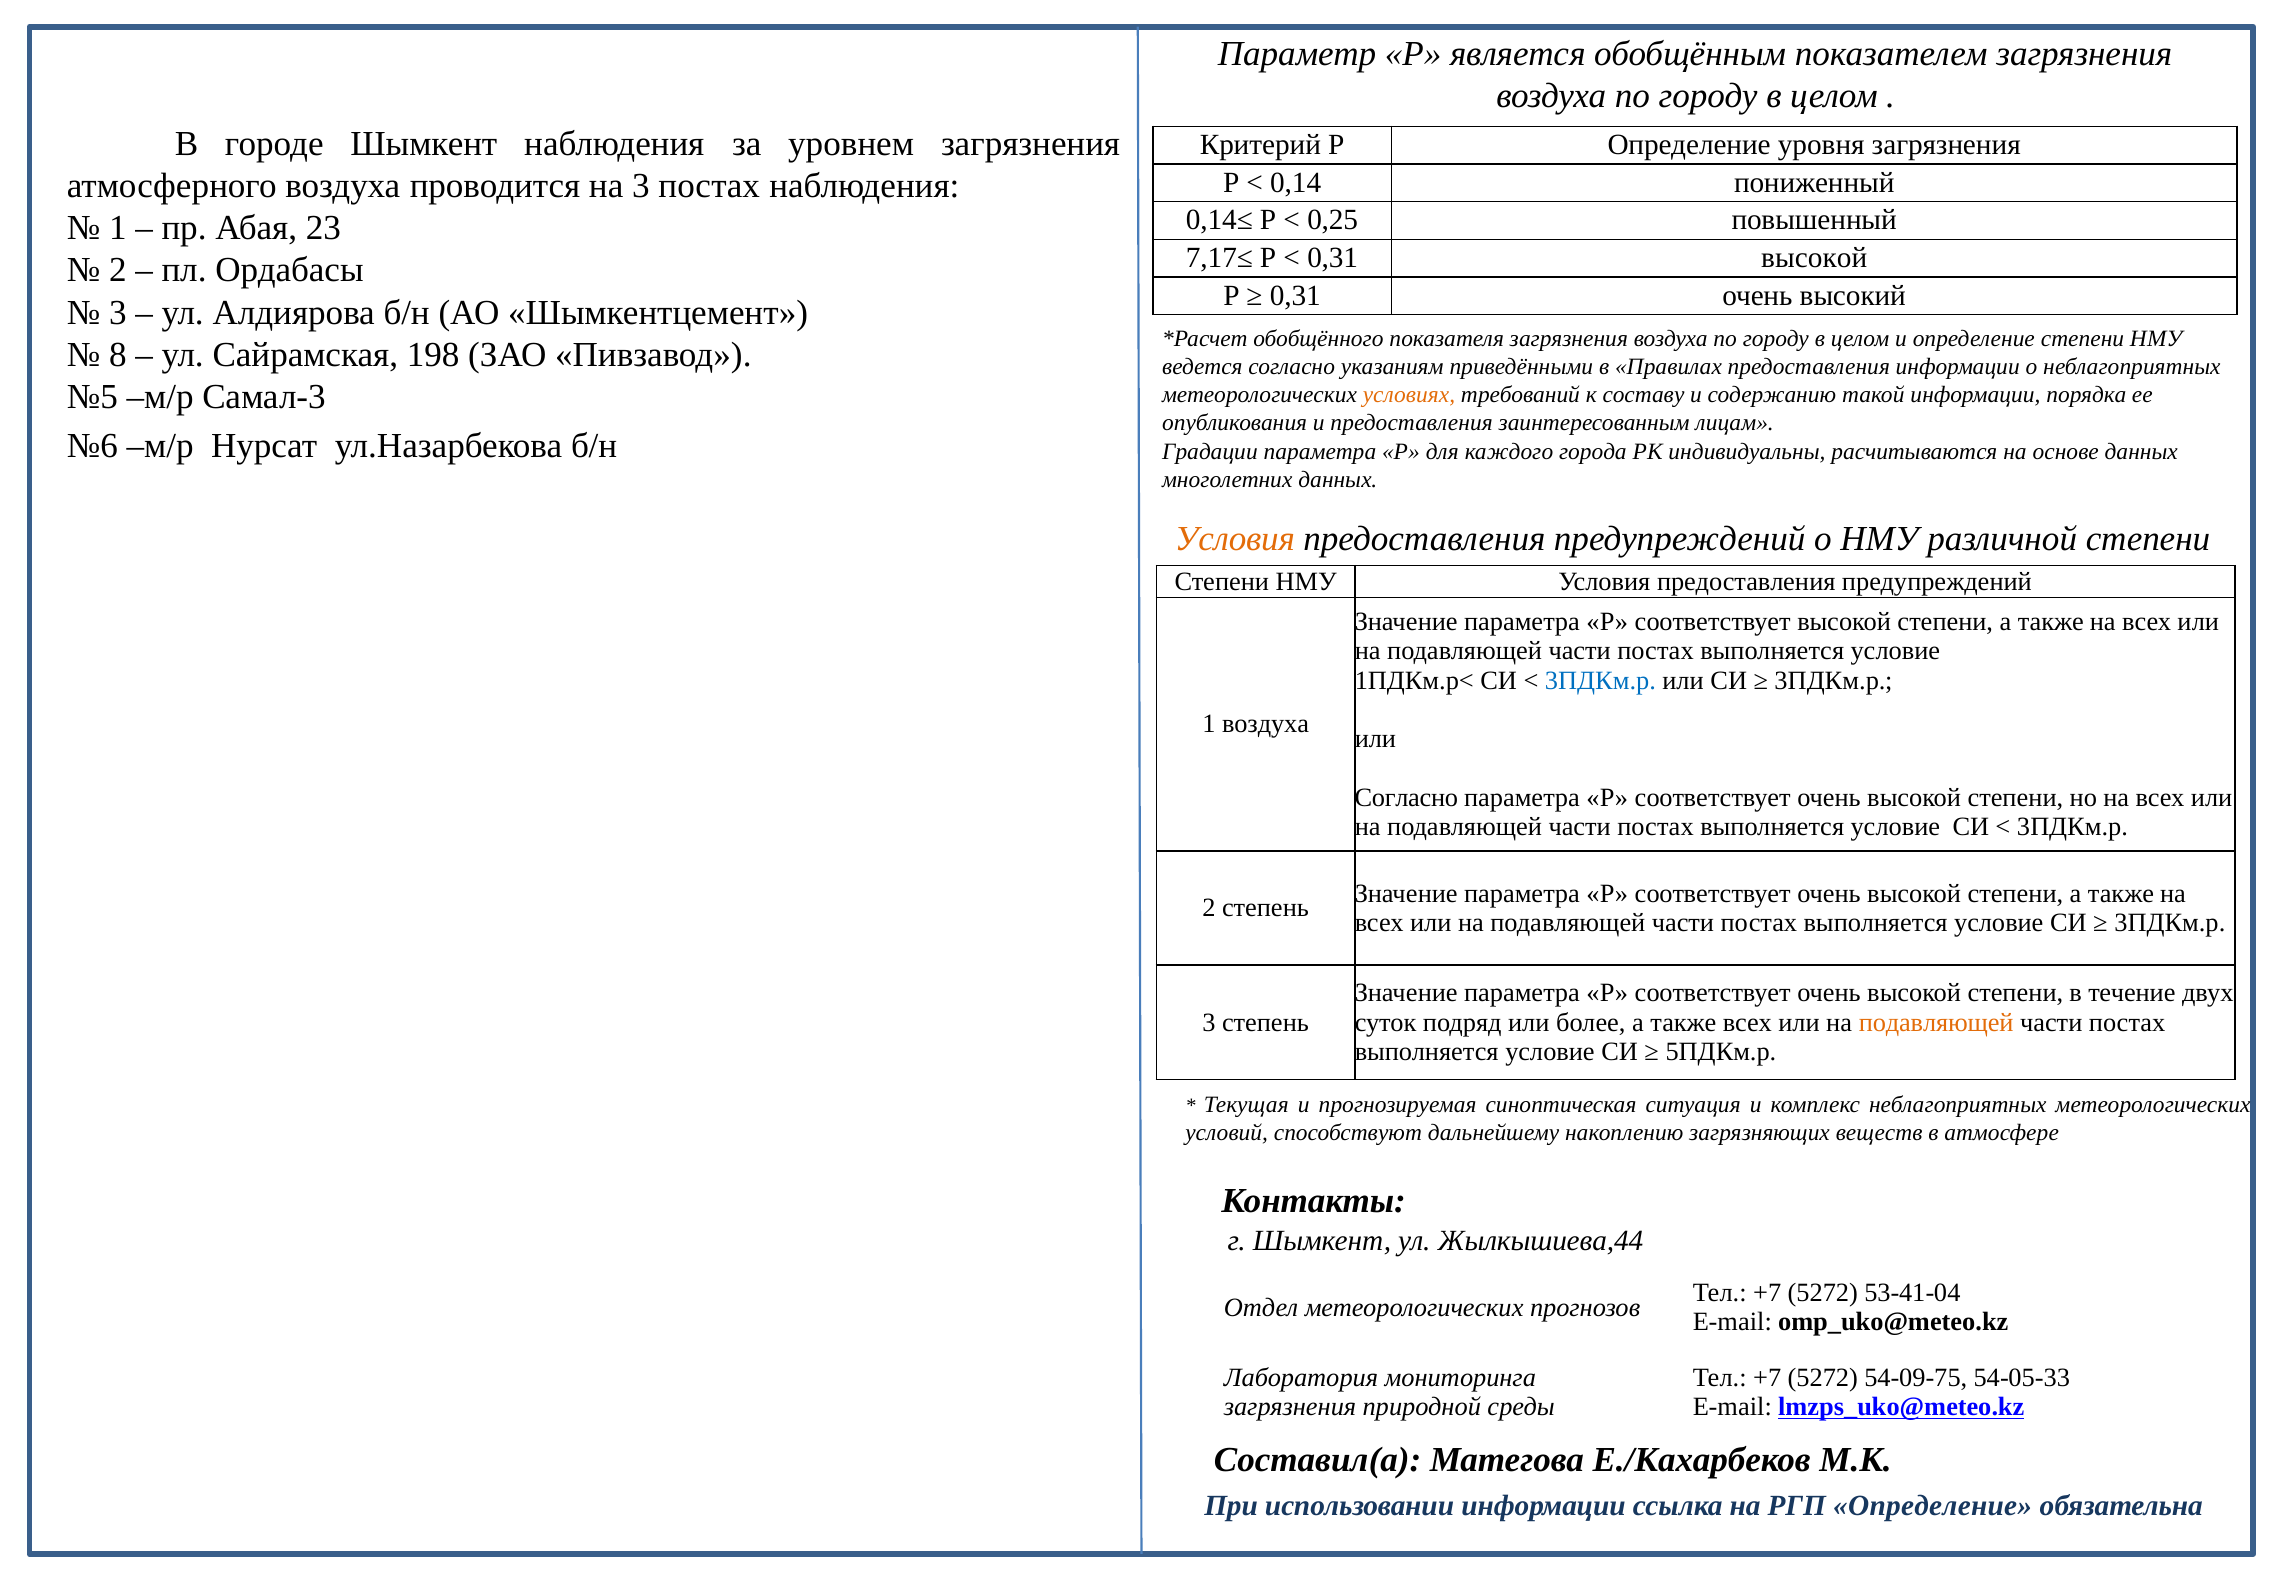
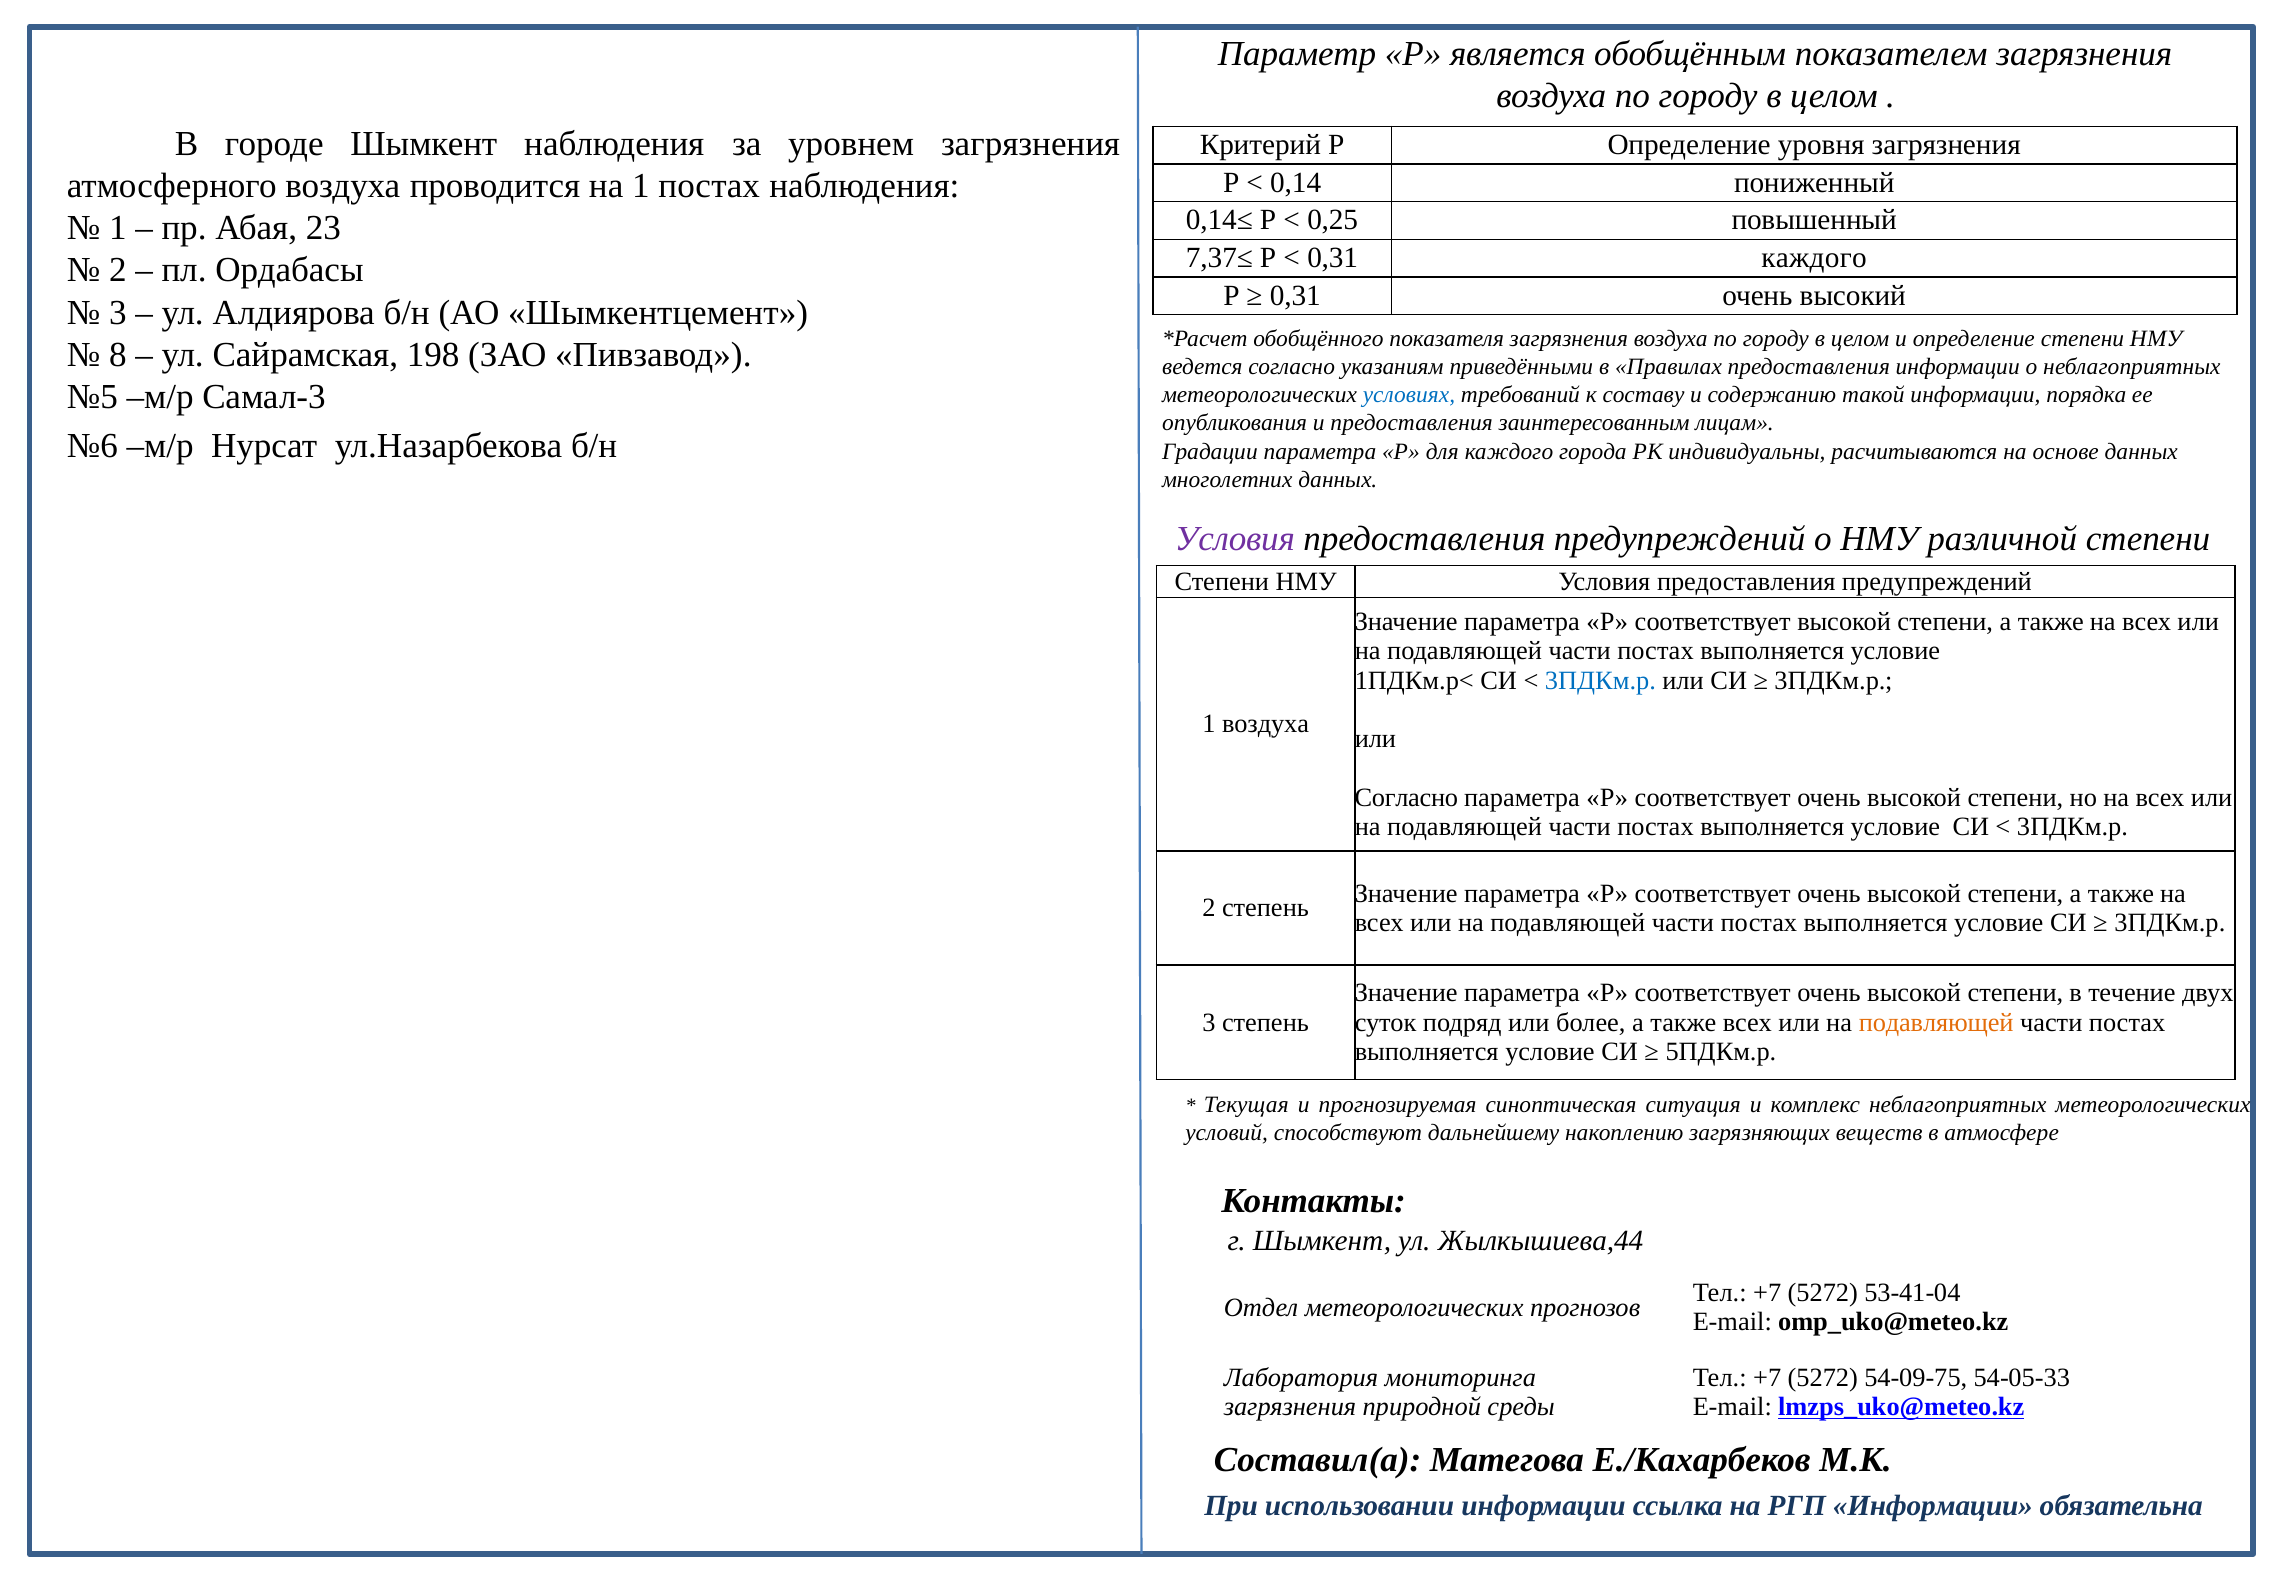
на 3: 3 -> 1 (641, 186)
7,17≤: 7,17≤ -> 7,37≤ (1219, 258)
0,31 высокой: высокой -> каждого (1814, 258)
условиях colour: orange -> blue (1409, 395)
Условия colour: orange -> purple (1235, 538)
РГП Определение: Определение -> Информации (1933, 1505)
